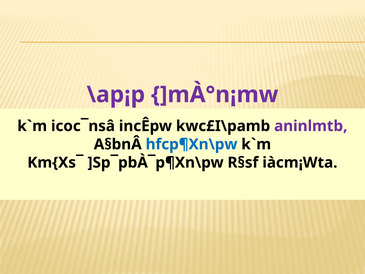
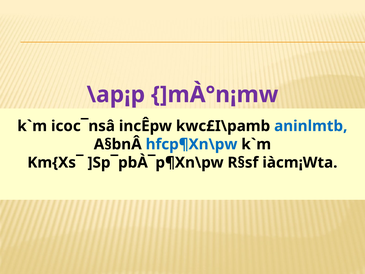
aninlmtb colour: purple -> blue (311, 126)
